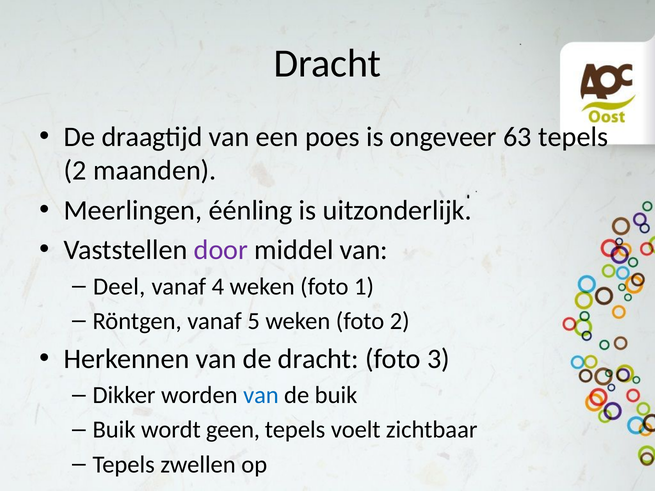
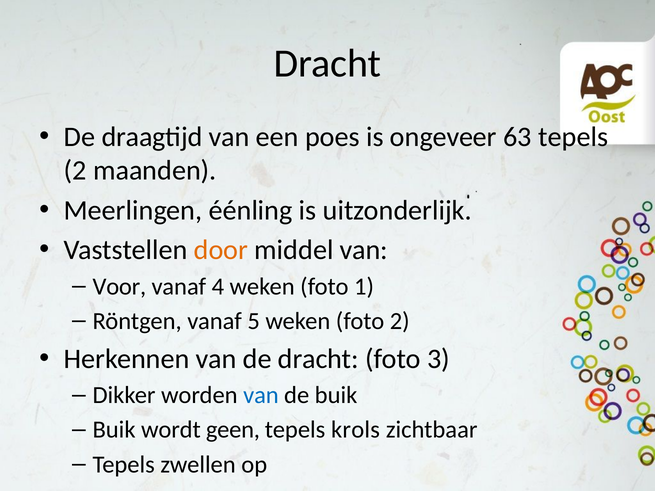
door colour: purple -> orange (221, 250)
Deel: Deel -> Voor (119, 287)
voelt: voelt -> krols (356, 430)
